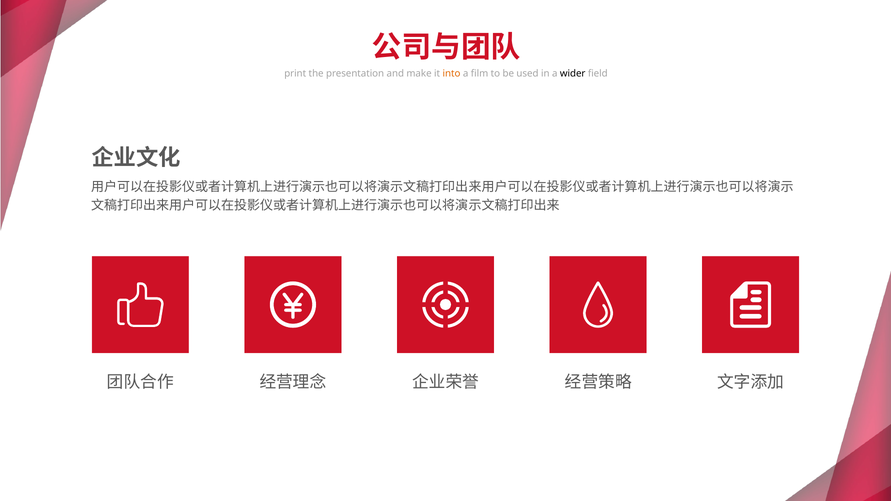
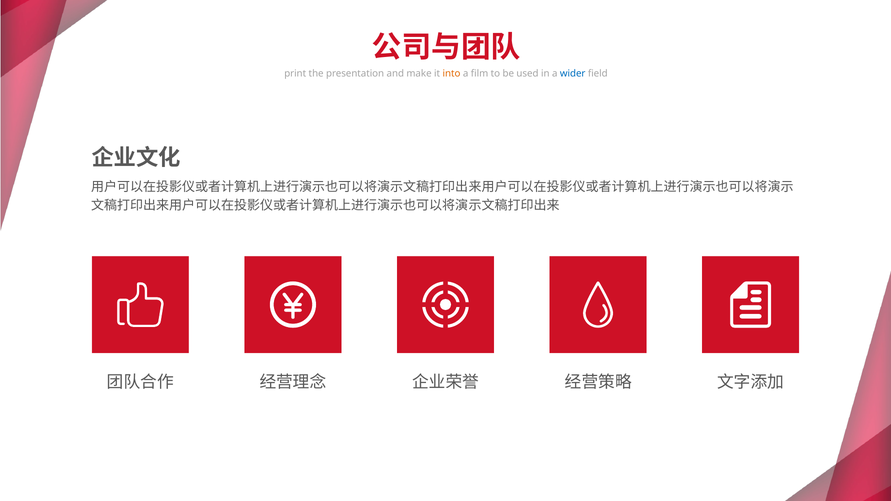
wider colour: black -> blue (573, 73)
